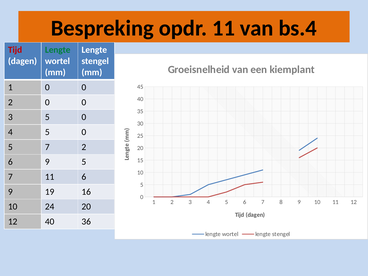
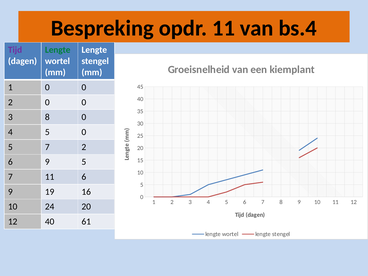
Tijd colour: red -> purple (15, 50)
3 5: 5 -> 8 (47, 117)
36: 36 -> 61 (86, 222)
